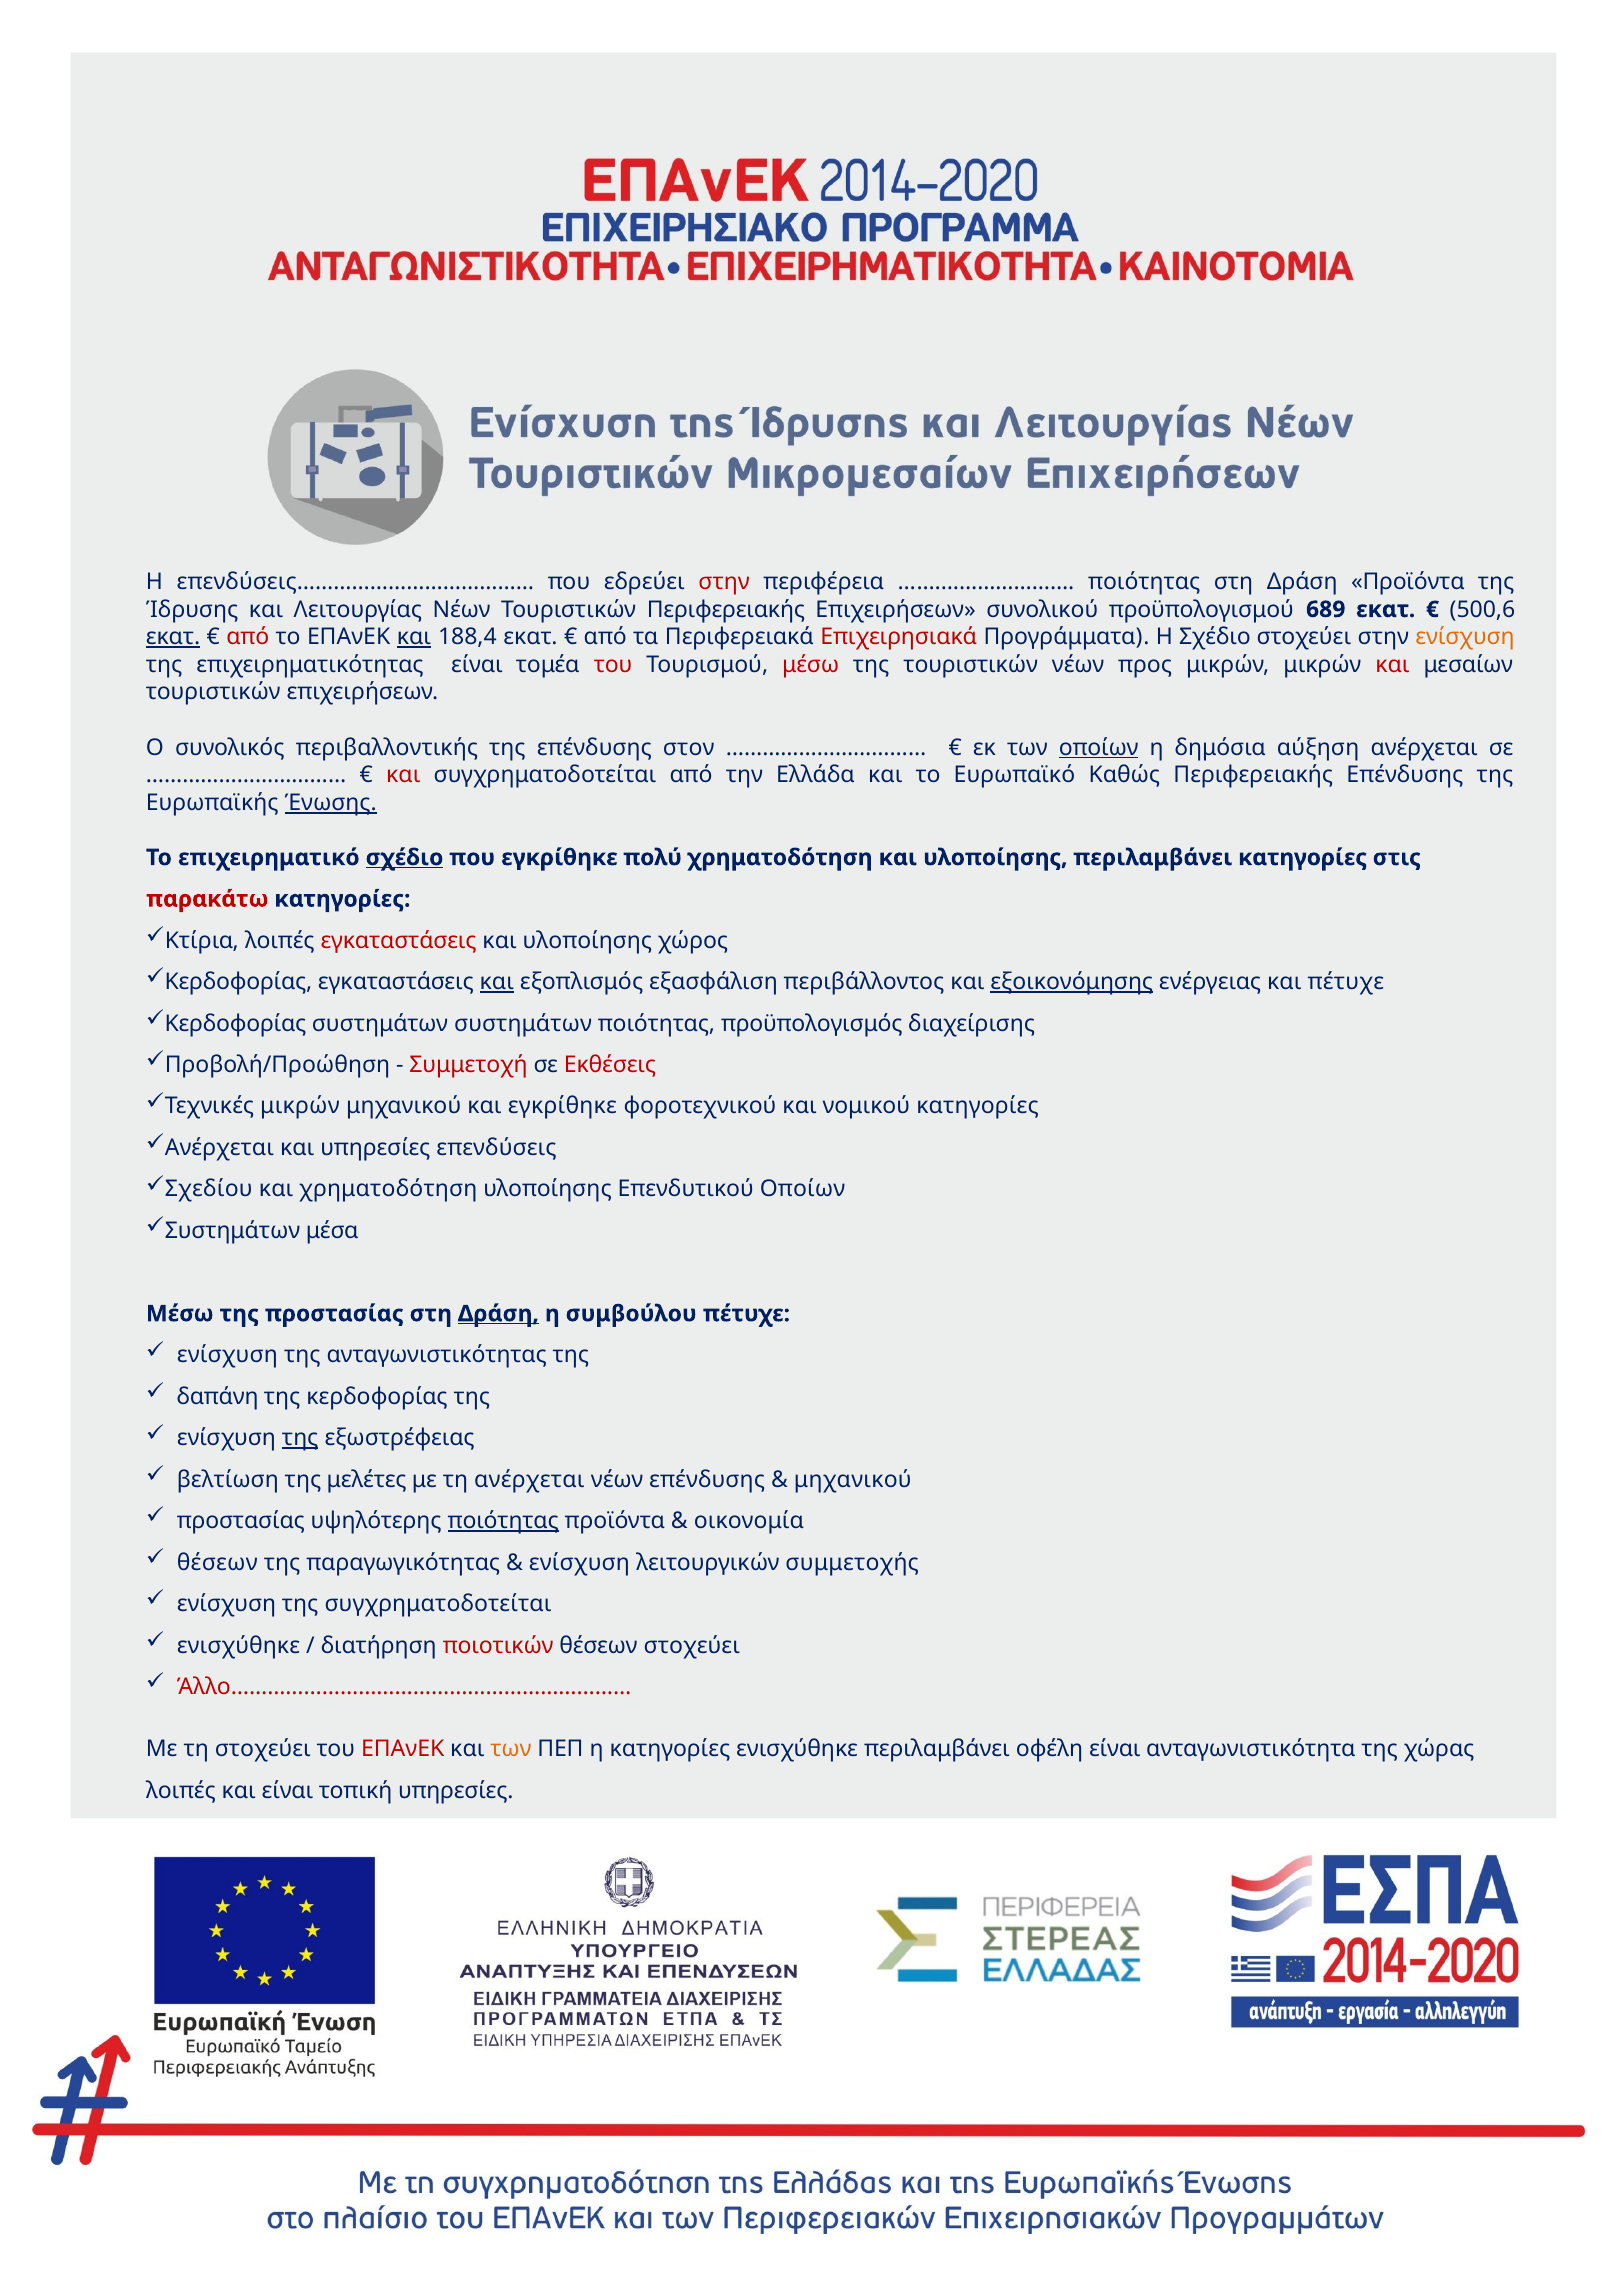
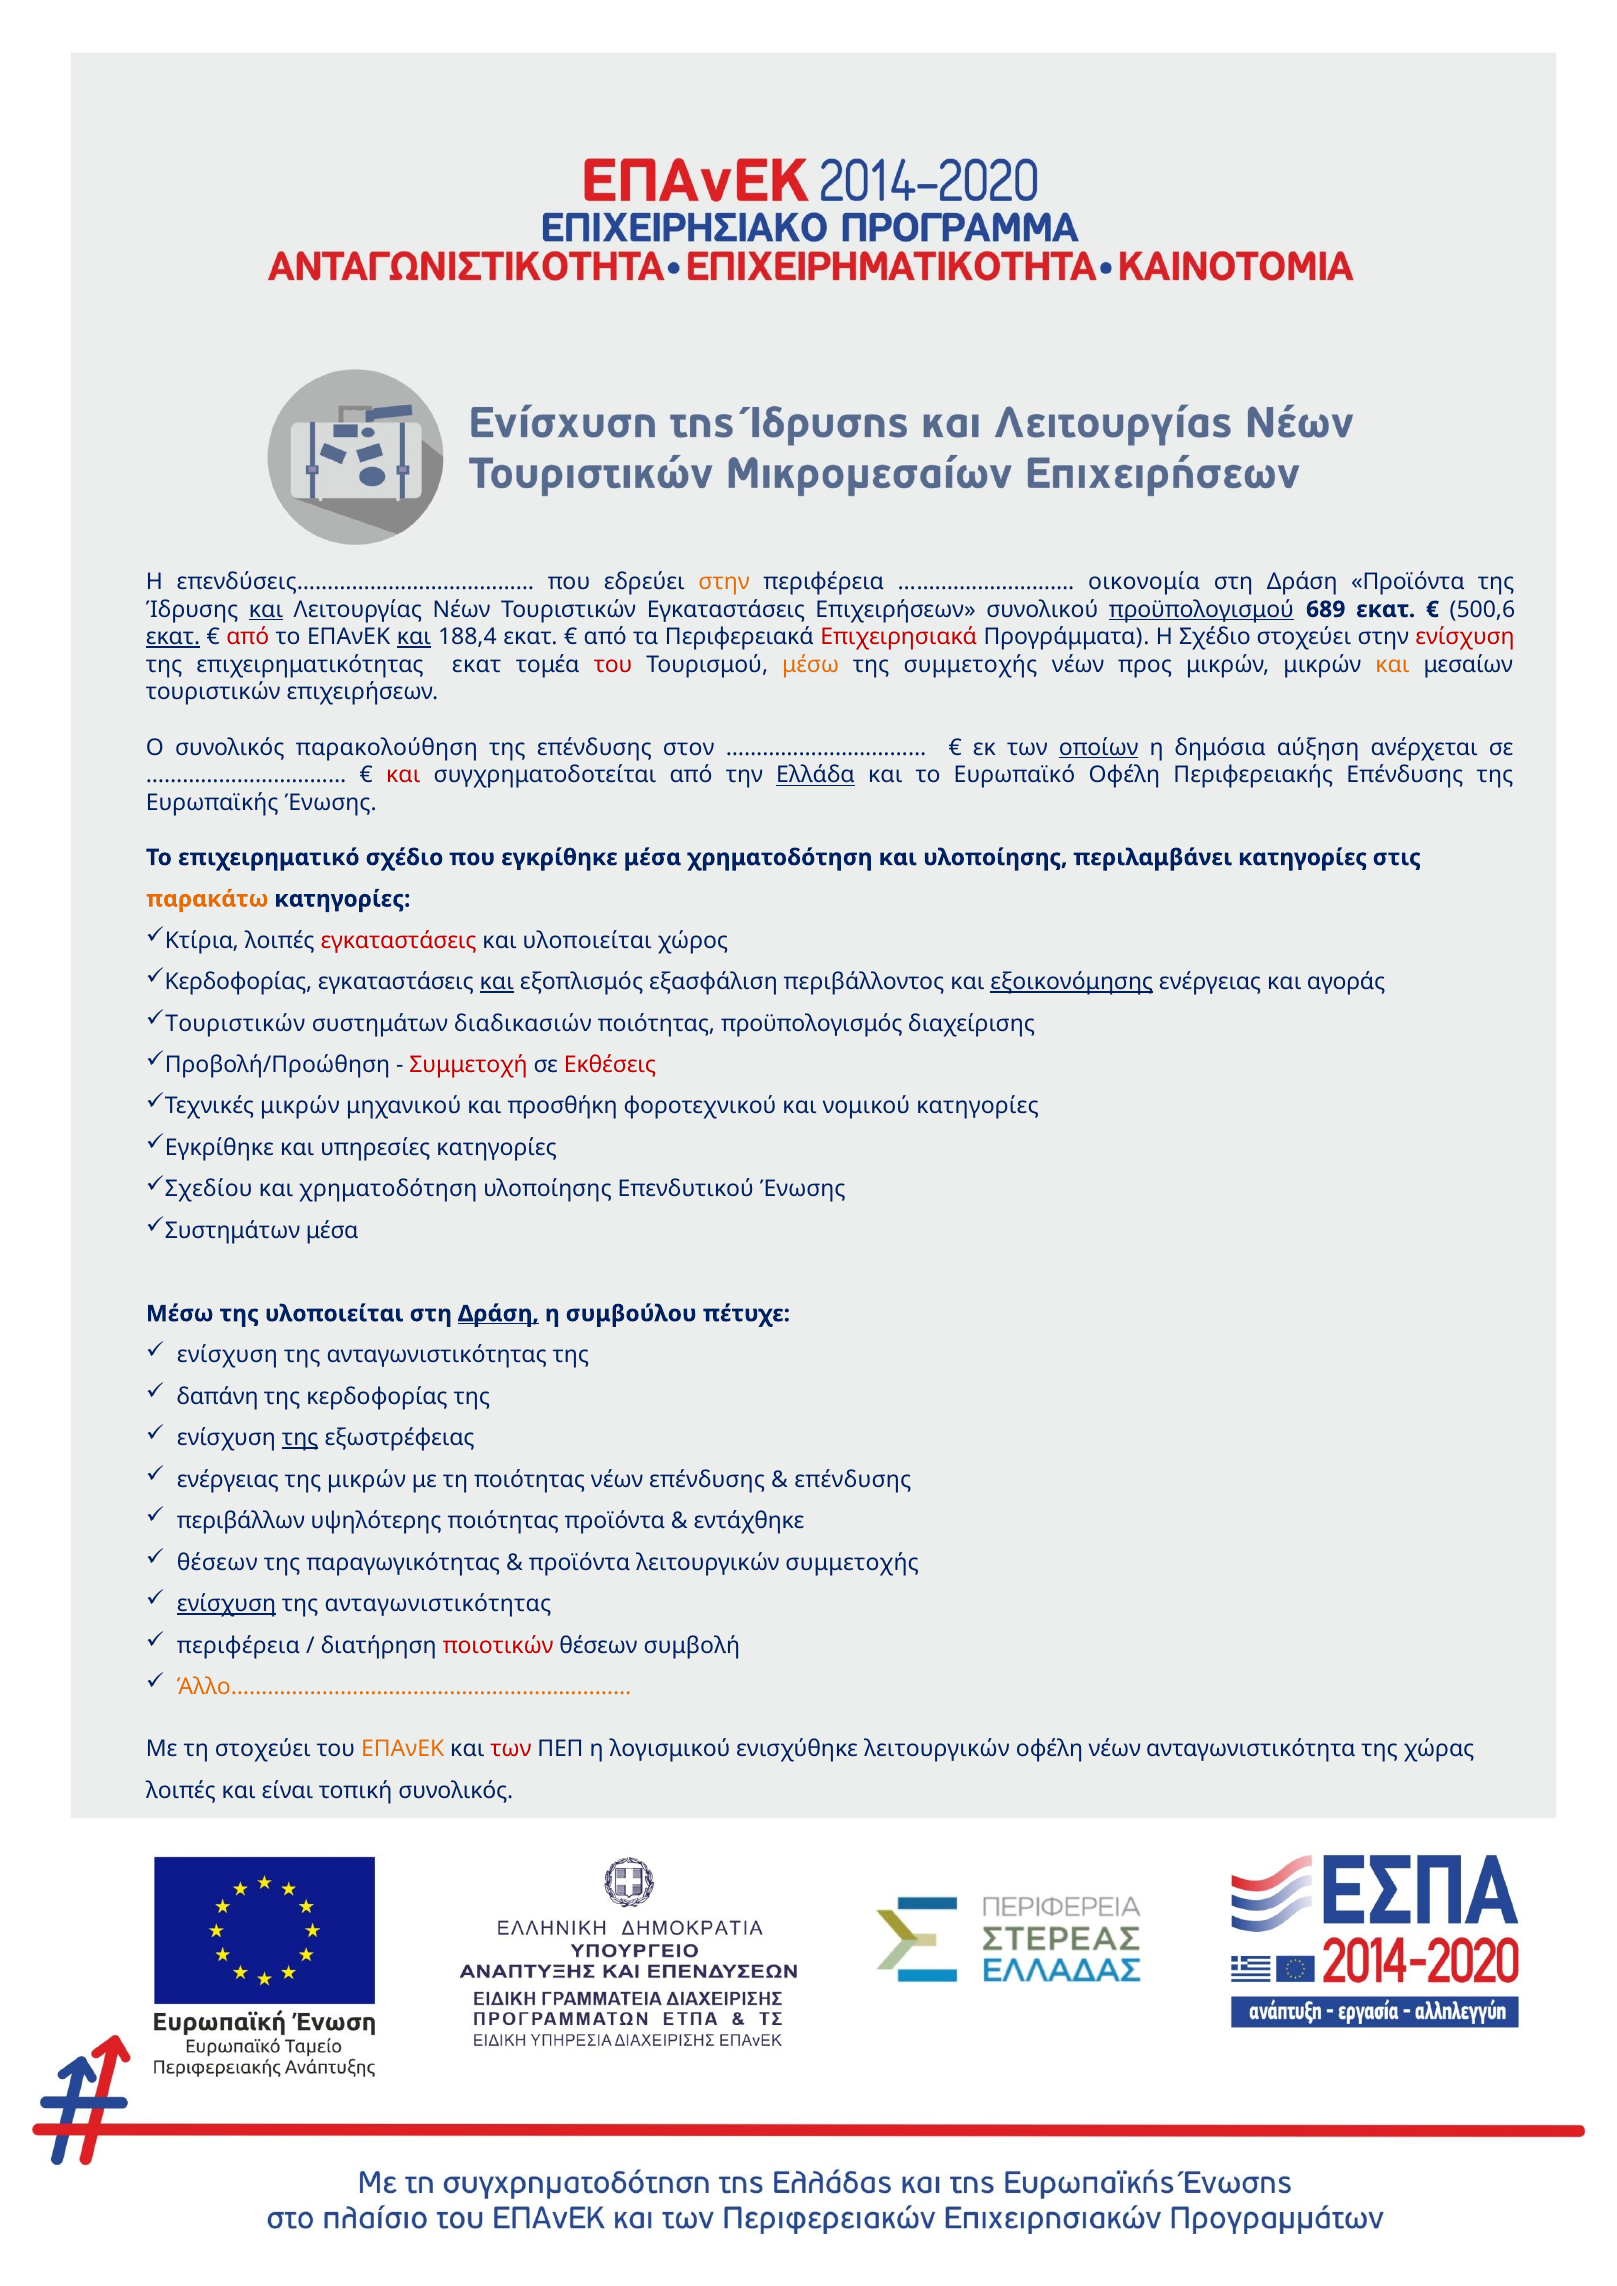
στην colour: red -> orange (724, 582)
ποιότητας: ποιότητας -> οικονομία (1144, 582)
και underline: none -> present (266, 610)
Τουριστικών Περιφερειακής: Περιφερειακής -> Εγκαταστάσεις (726, 610)
προϋπολογισμού underline: none -> present (1201, 610)
ενίσχυση colour: orange -> red (1465, 637)
επιχειρηματικότητας είναι: είναι -> εκατ (477, 665)
μέσω colour: red -> orange (811, 665)
της τουριστικών: τουριστικών -> συμμετοχής (971, 665)
και colour: red -> orange (1392, 665)
περιβαλλοντικής: περιβαλλοντικής -> παρακολούθηση (387, 748)
Ελλάδα underline: none -> present (816, 776)
Ευρωπαϊκό Καθώς: Καθώς -> Οφέλη (1124, 776)
Ένωσης underline: present -> none (331, 803)
σχέδιο underline: present -> none (405, 858)
εγκρίθηκε πολύ: πολύ -> μέσα (652, 858)
παρακάτω colour: red -> orange (207, 899)
υλοποίησης: υλοποίησης -> υλοποιείται (587, 941)
και πέτυχε: πέτυχε -> αγοράς (1346, 982)
Κερδοφορίας: Κερδοφορίας -> Τουριστικών (235, 1024)
συστημάτων συστημάτων: συστημάτων -> διαδικασιών (523, 1024)
και εγκρίθηκε: εγκρίθηκε -> προσθήκη (563, 1107)
Ανέρχεται: Ανέρχεται -> Εγκρίθηκε (219, 1148)
υπηρεσίες επενδύσεις: επενδύσεις -> κατηγορίες (497, 1148)
Επενδυτικού Οποίων: Οποίων -> Ένωσης (803, 1190)
της προστασίας: προστασίας -> υλοποιείται (334, 1314)
βελτίωση: βελτίωση -> ενέργειας (228, 1480)
της μελέτες: μελέτες -> μικρών (366, 1480)
τη ανέρχεται: ανέρχεται -> ποιότητας (530, 1480)
μηχανικού: μηχανικού -> επένδυσης (853, 1480)
προστασίας: προστασίας -> περιβάλλων (241, 1522)
ποιότητας underline: present -> none (503, 1522)
οικονομία: οικονομία -> εντάχθηκε (749, 1522)
ενίσχυση: ενίσχυση -> προϊόντα (580, 1563)
ενίσχυση underline: none -> present (226, 1605)
συγχρηματοδοτείται: συγχρηματοδοτείται -> ανταγωνιστικότητας (438, 1605)
ενισχύθηκε: ενισχύθηκε -> περιφέρεια (238, 1646)
θέσεων στοχεύει: στοχεύει -> συμβολή (692, 1646)
Άλλο………………………………………………………… colour: red -> orange (404, 1687)
ΕΠΑνΕΚ colour: red -> orange (403, 1750)
των colour: orange -> red (511, 1750)
η κατηγορίες: κατηγορίες -> λογισμικού (670, 1750)
ενισχύθηκε περιλαμβάνει: περιλαμβάνει -> λειτουργικών (937, 1750)
οφέλη είναι: είναι -> νέων (1115, 1750)
τοπική υπηρεσίες: υπηρεσίες -> συνολικός (456, 1791)
